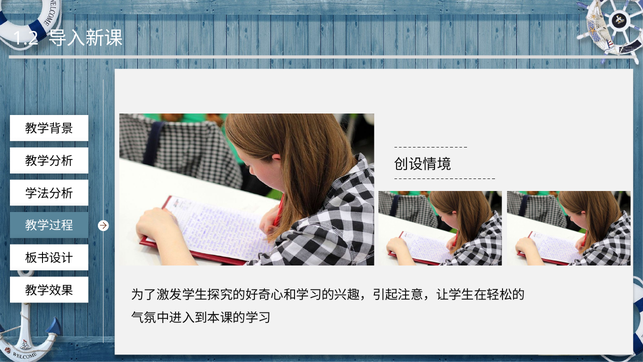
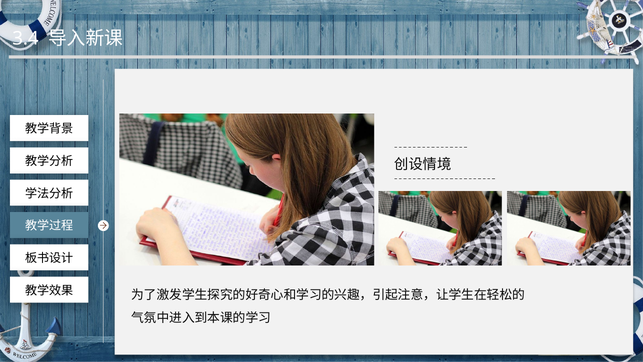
1.2: 1.2 -> 3.4 (26, 38)
